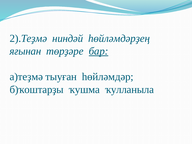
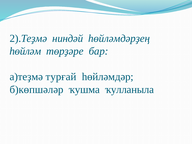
яғынан: яғынан -> һөйләм (25, 51)
бар underline: present -> none (99, 51)
тыуған: тыуған -> турғай (61, 77)
б)ҡоштарҙы: б)ҡоштарҙы -> б)көпшәләр (37, 90)
